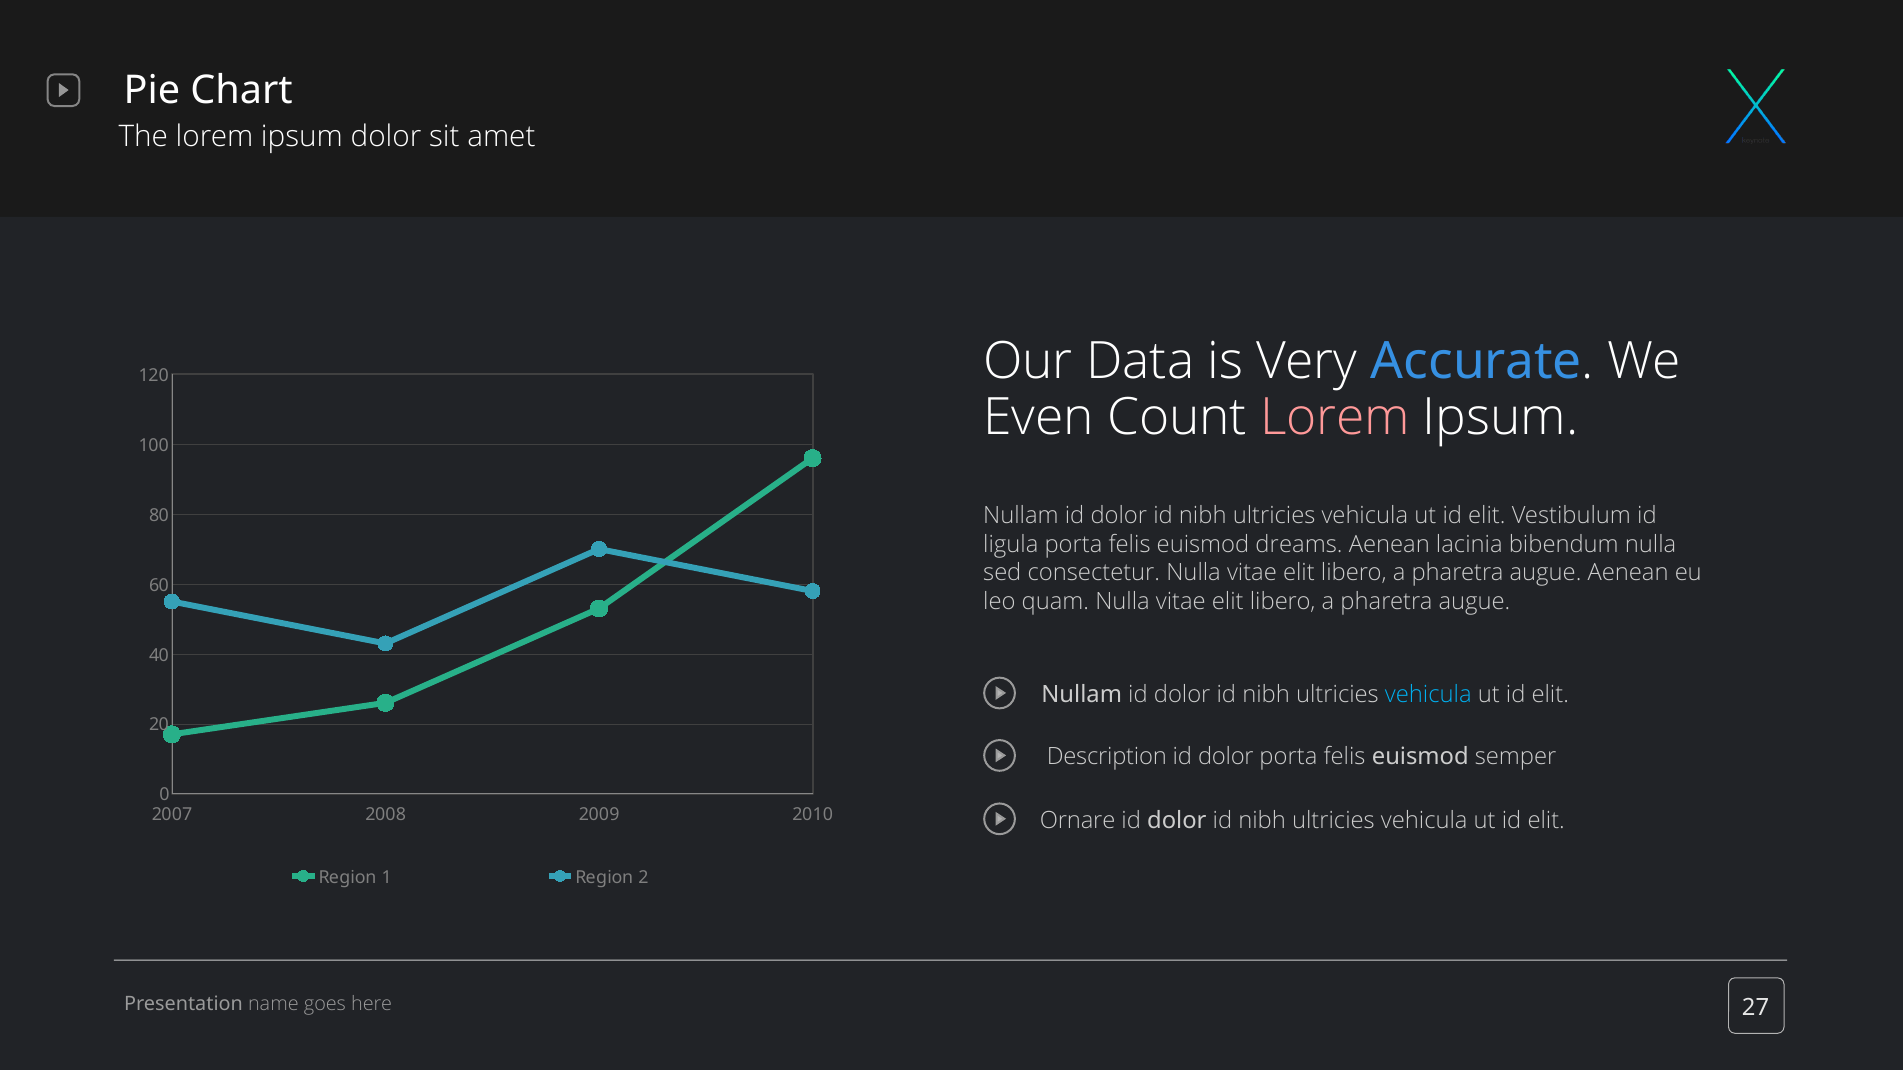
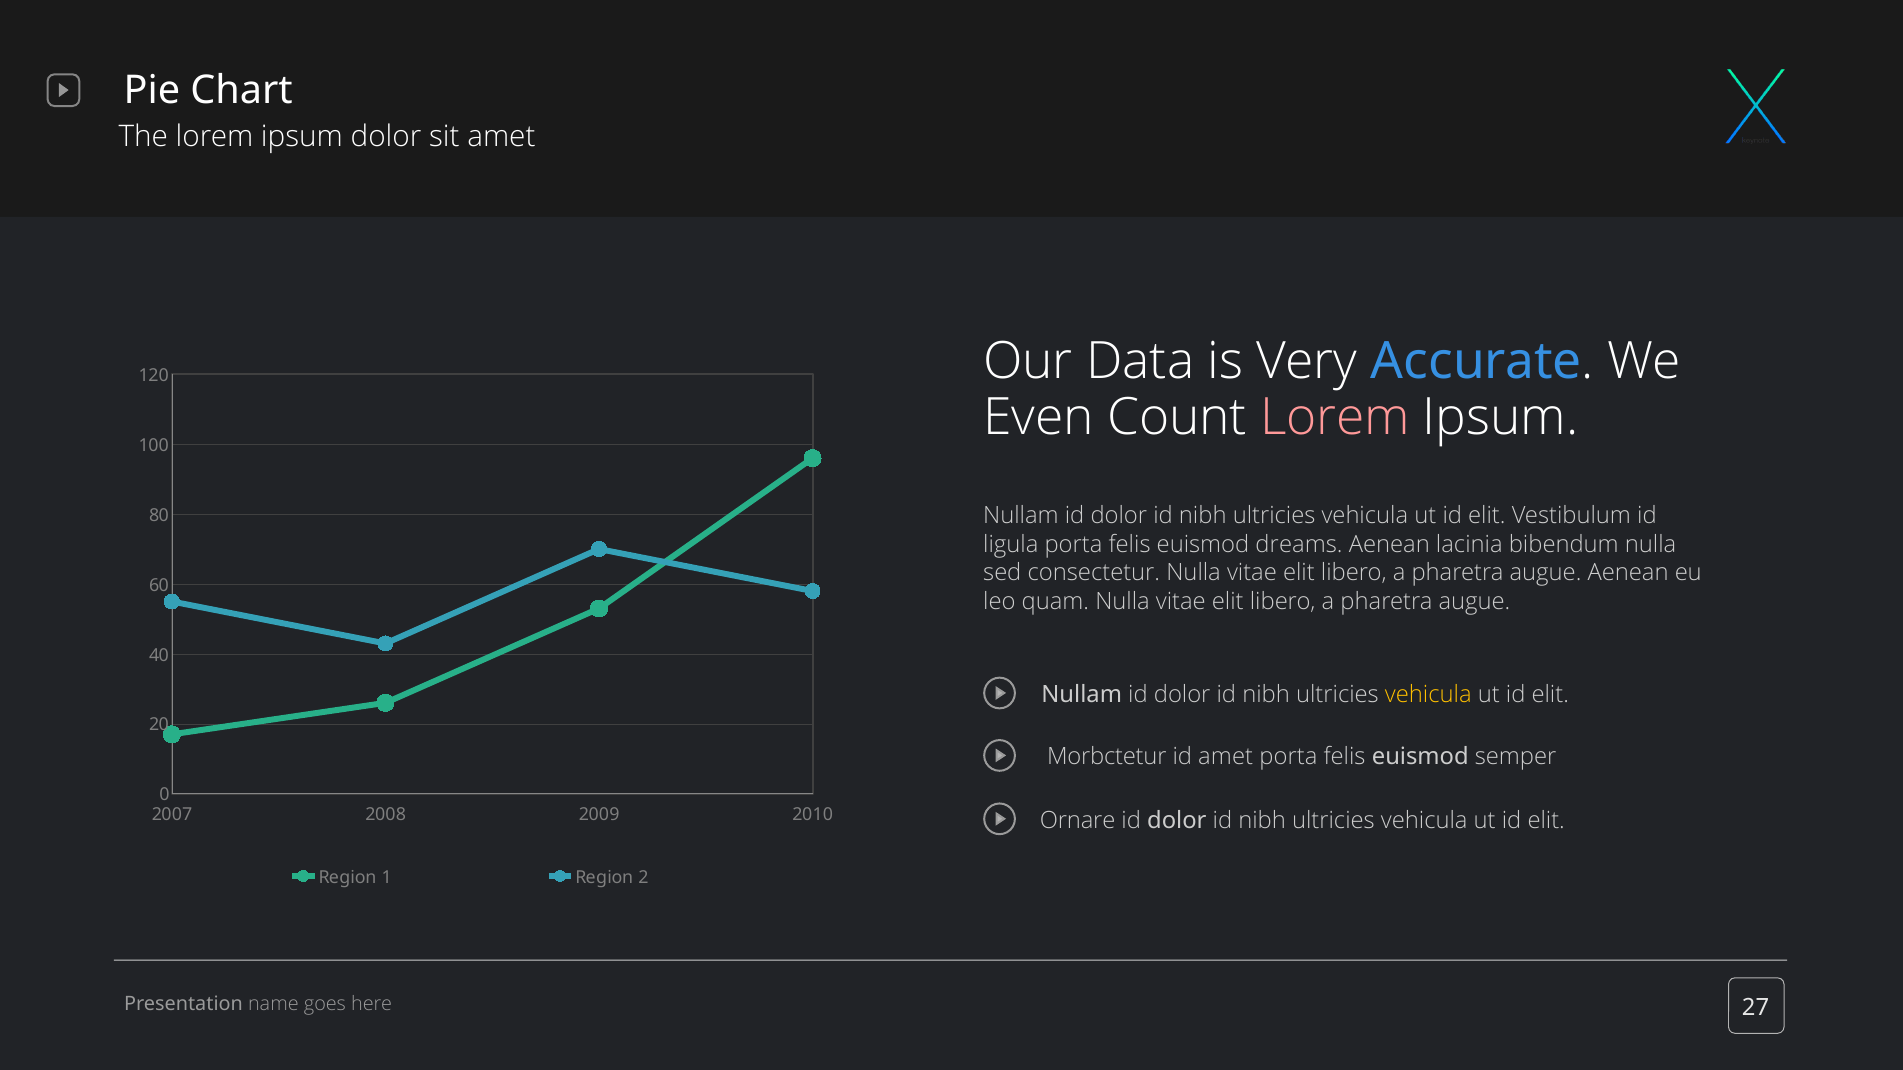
vehicula colour: light blue -> yellow (1428, 694)
Description: Description -> Morbctetur (1107, 757)
dolor: dolor -> amet (1226, 757)
